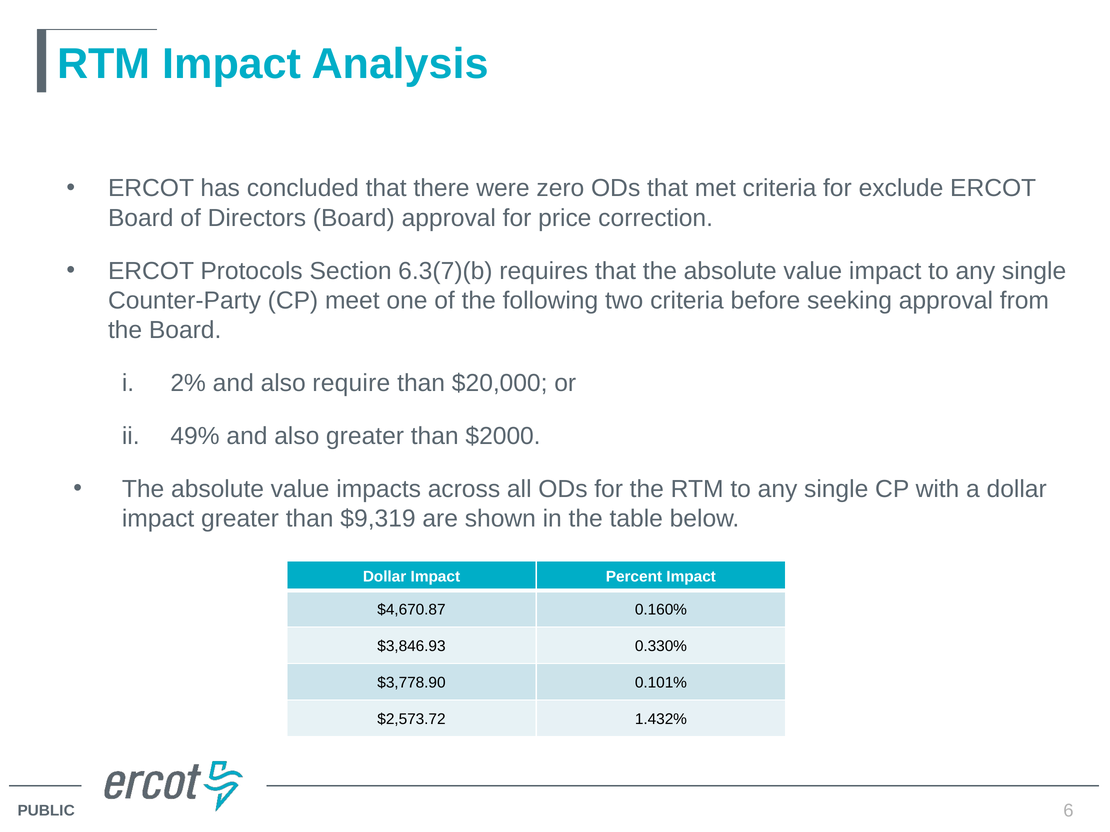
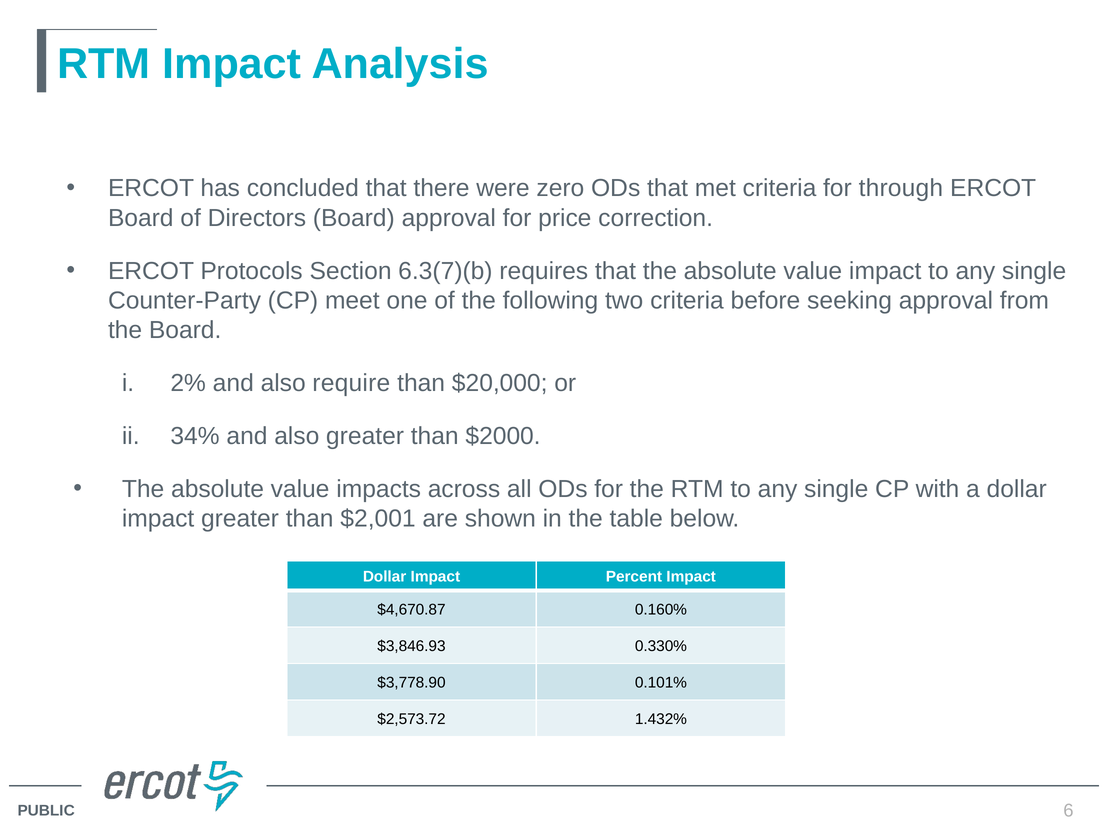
exclude: exclude -> through (901, 188)
49%: 49% -> 34% (195, 436)
$9,319: $9,319 -> $2,001 (378, 519)
